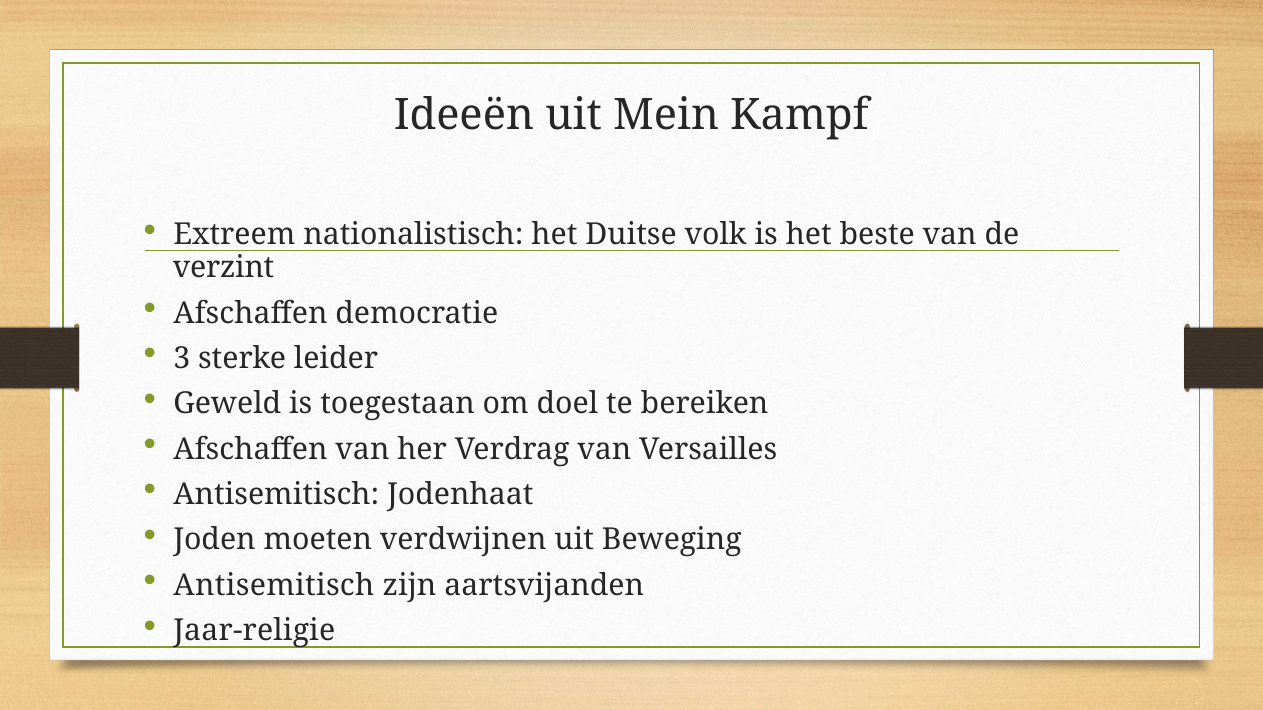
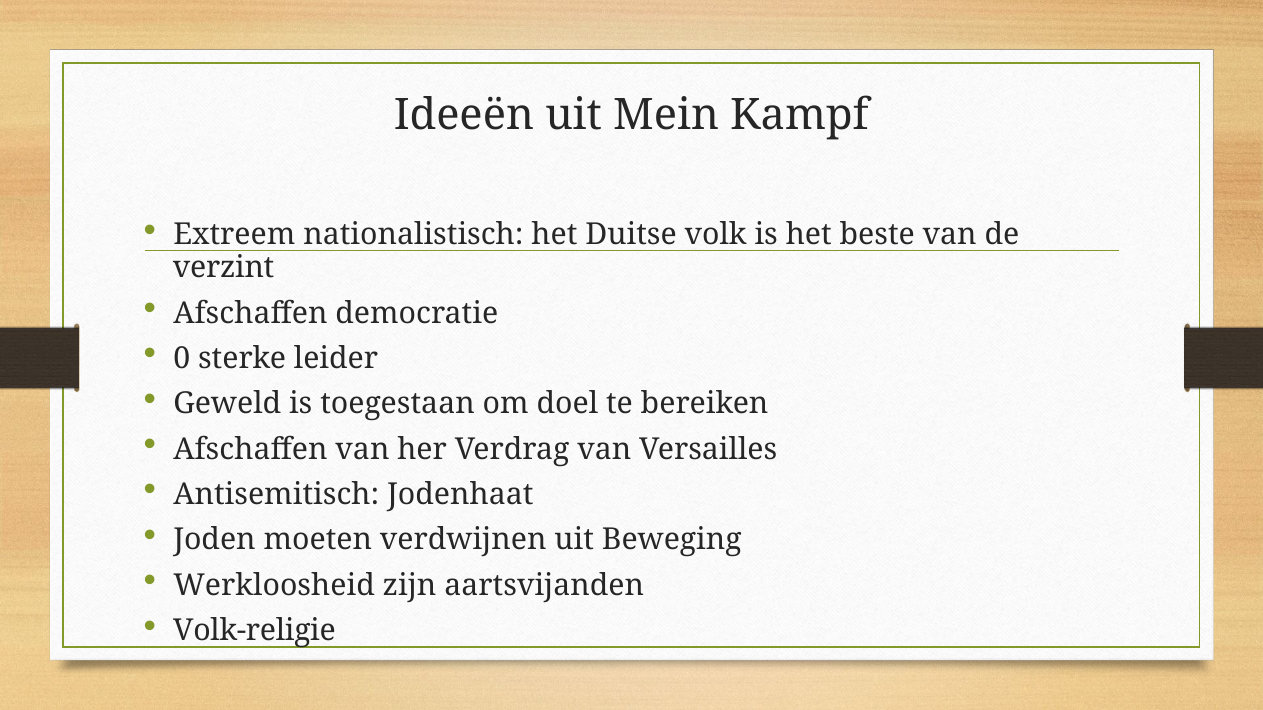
3: 3 -> 0 (182, 359)
Antisemitisch: Antisemitisch -> Werkloosheid (274, 586)
Jaar-religie: Jaar-religie -> Volk-religie (254, 631)
